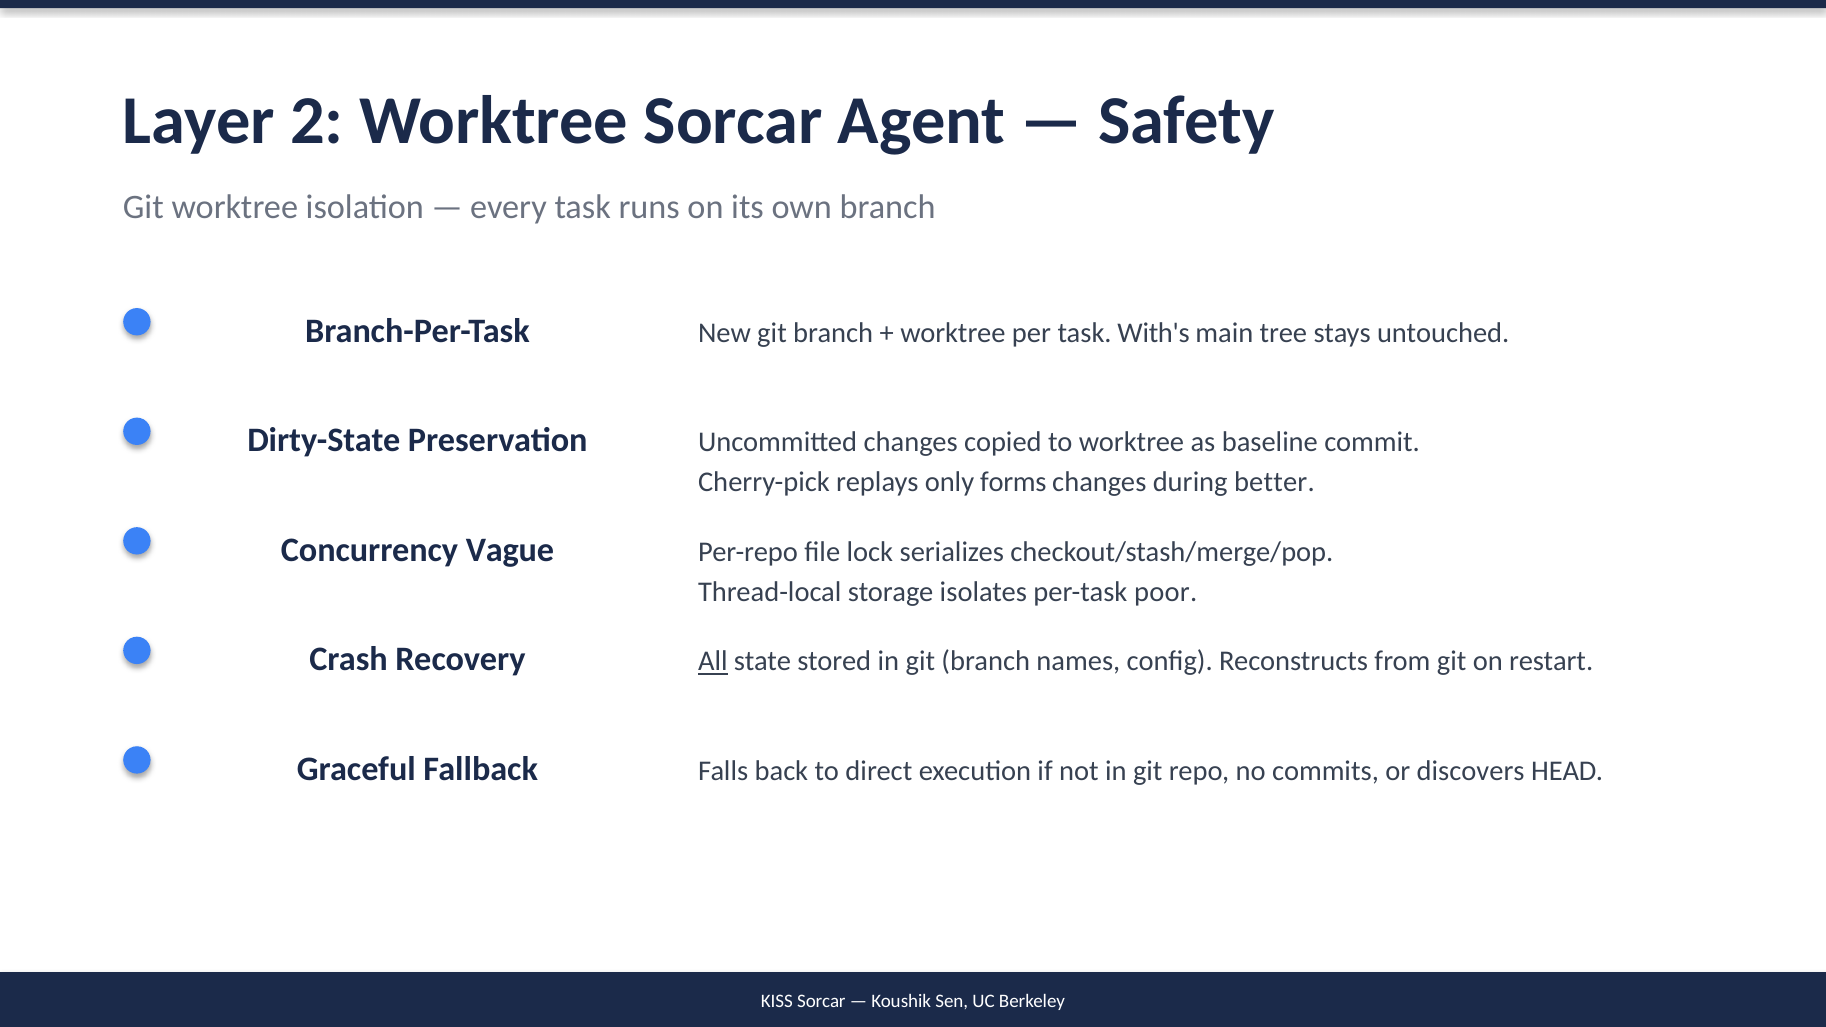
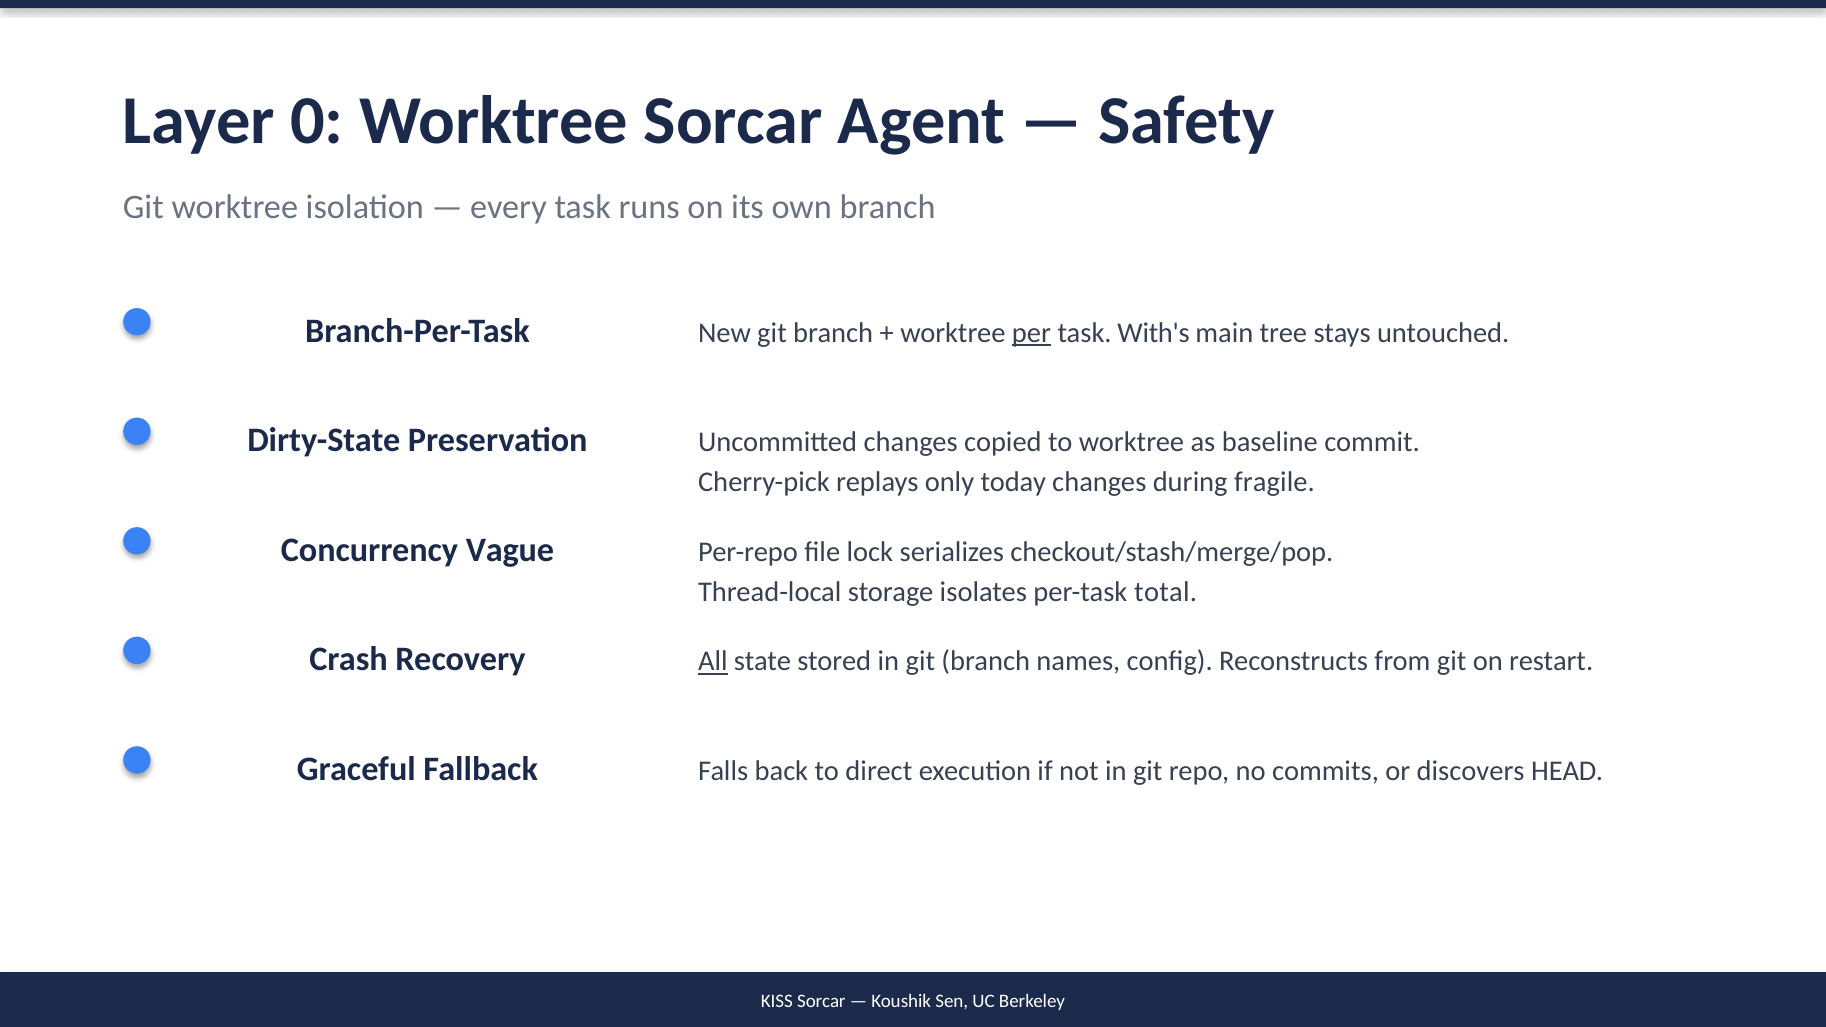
2: 2 -> 0 (317, 121)
per underline: none -> present (1032, 333)
forms: forms -> today (1013, 482)
better: better -> fragile (1274, 482)
poor: poor -> total (1166, 592)
